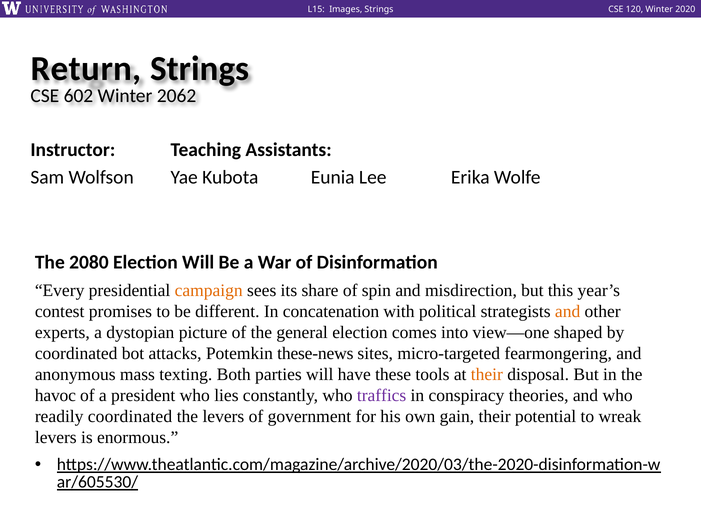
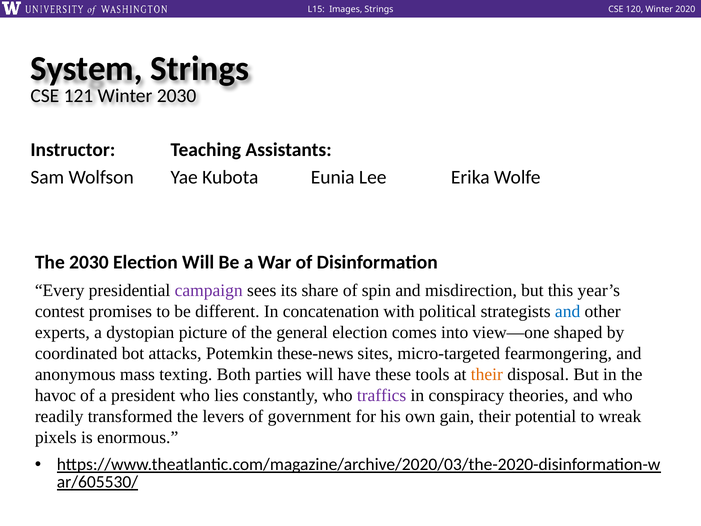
Return: Return -> System (87, 69)
602: 602 -> 121 (78, 96)
Winter 2062: 2062 -> 2030 (177, 96)
The 2080: 2080 -> 2030 (89, 262)
campaign colour: orange -> purple (209, 290)
and colour: orange -> blue (568, 311)
readily coordinated: coordinated -> transformed (130, 416)
levers: levers -> pixels (56, 437)
